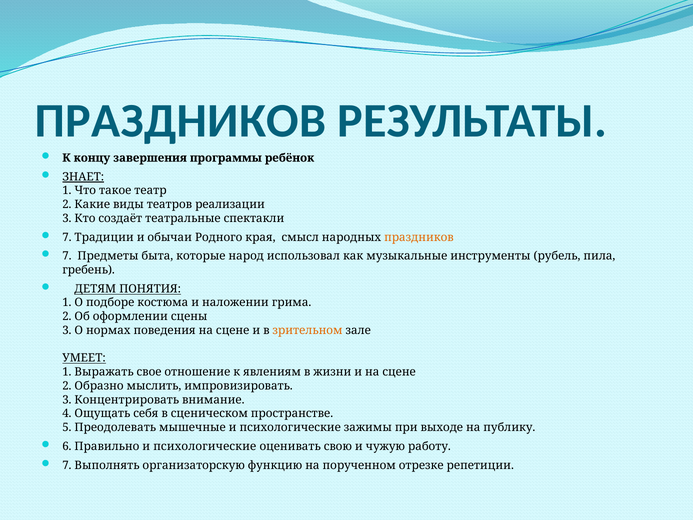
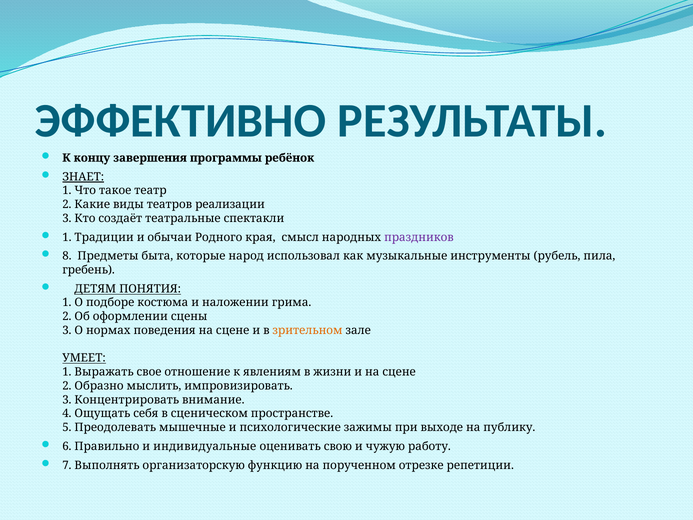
ПРАЗДНИКОВ: ПРАЗДНИКОВ -> ЭФФЕКТИВНО (181, 121)
7: 7 -> 1 (67, 237)
праздников colour: orange -> purple (419, 237)
7: 7 -> 8 (67, 256)
Правильно и психологические: психологические -> индивидуальные (205, 446)
